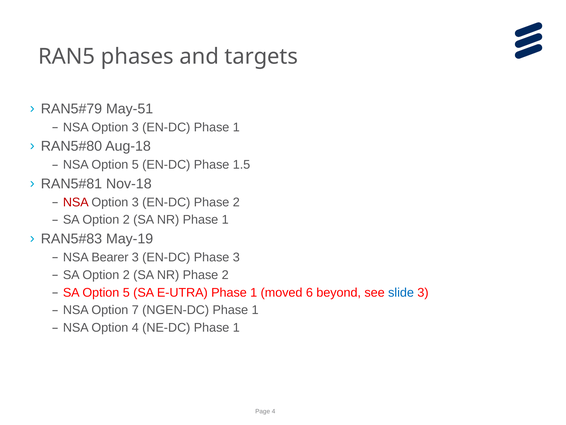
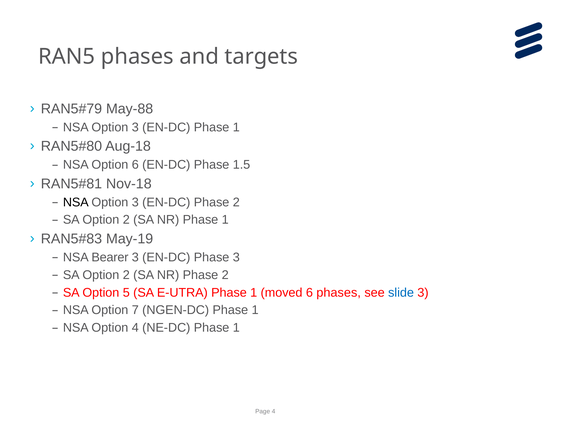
May-51: May-51 -> May-88 (130, 109)
NSA Option 5: 5 -> 6 (135, 165)
NSA colour: red -> black (76, 202)
6 beyond: beyond -> phases (339, 292)
